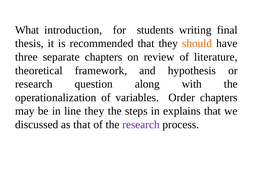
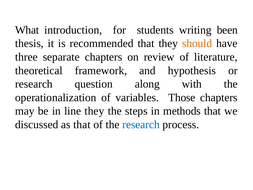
final: final -> been (227, 30)
Order: Order -> Those (182, 97)
explains: explains -> methods (182, 111)
research colour: purple -> blue (141, 124)
